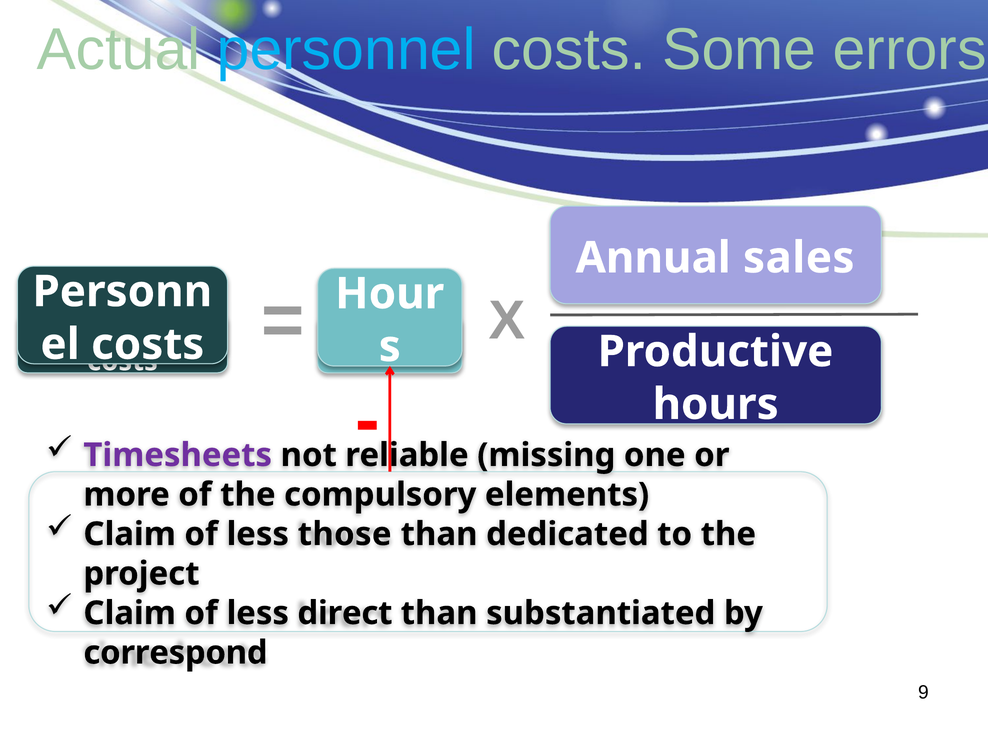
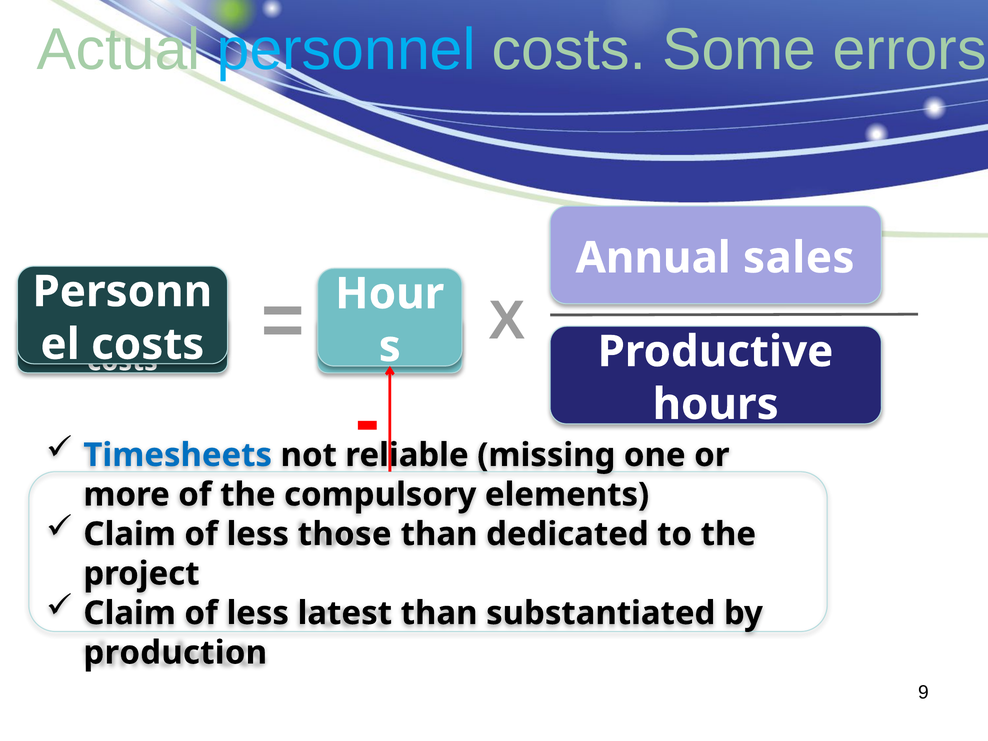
Timesheets colour: purple -> blue (178, 455)
direct: direct -> latest (345, 613)
correspond: correspond -> production (175, 653)
